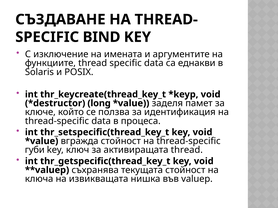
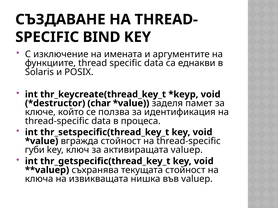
long: long -> char (99, 103)
активиращата thread: thread -> valuep (187, 150)
